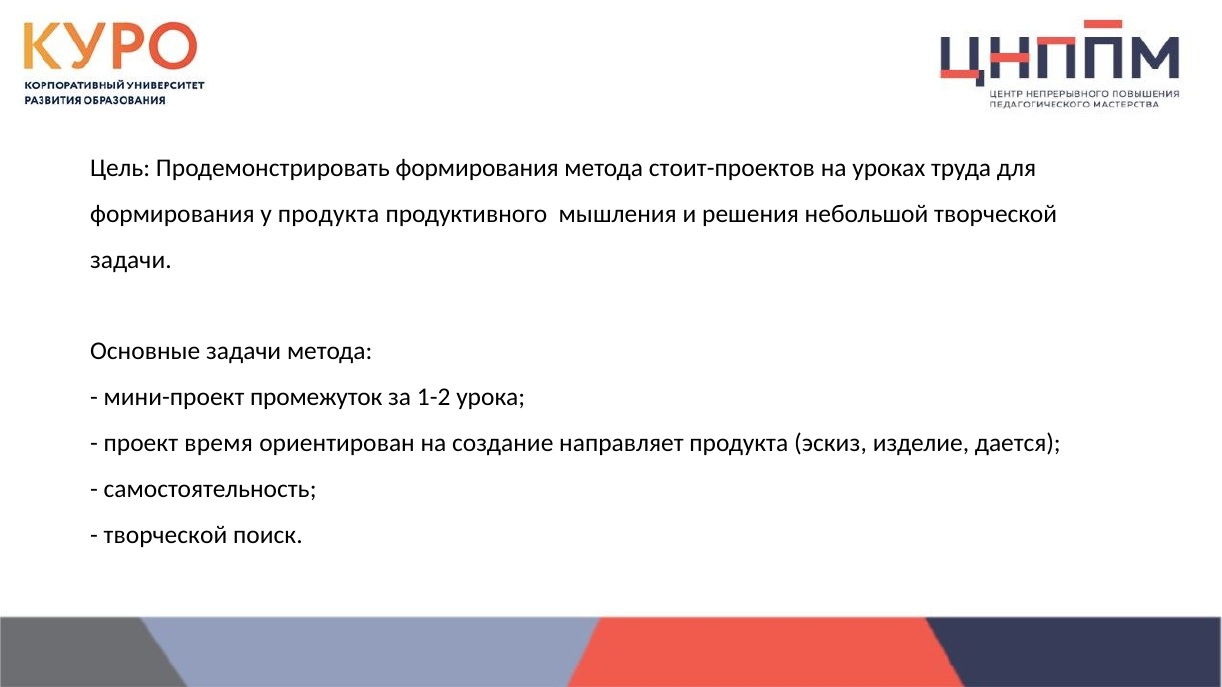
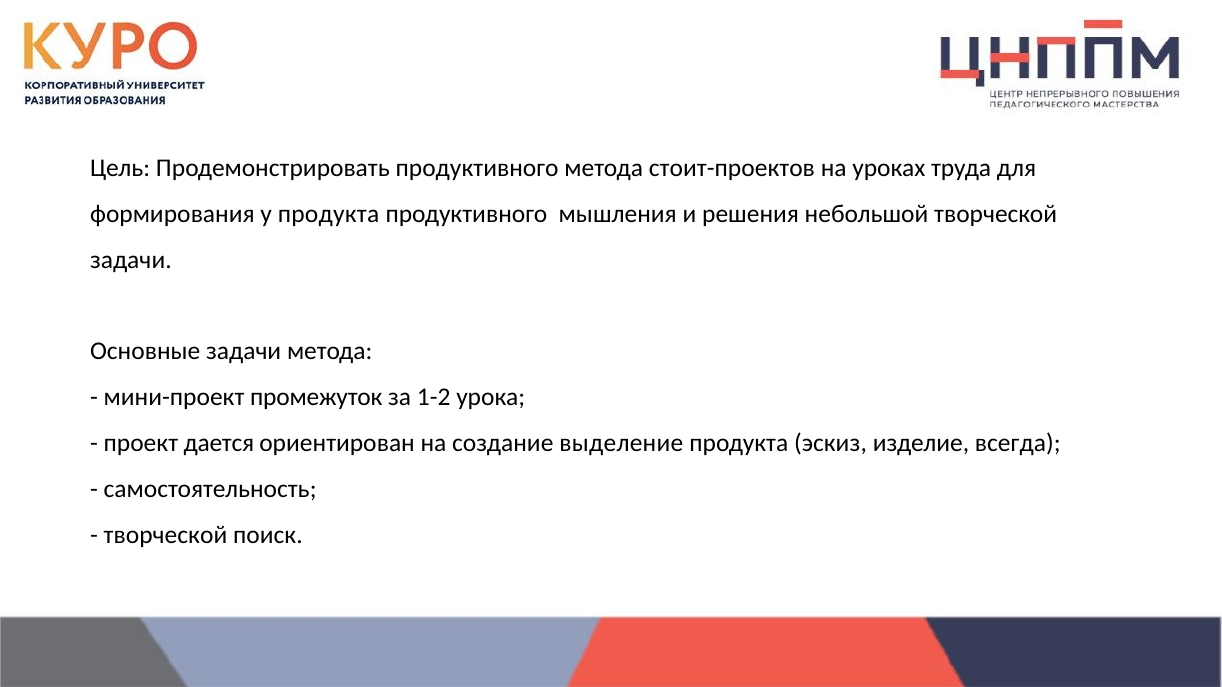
Продемонстрировать формирования: формирования -> продуктивного (477, 168)
время: время -> дается (219, 443)
направляет: направляет -> выделение (621, 443)
дается: дается -> всегда (1018, 443)
